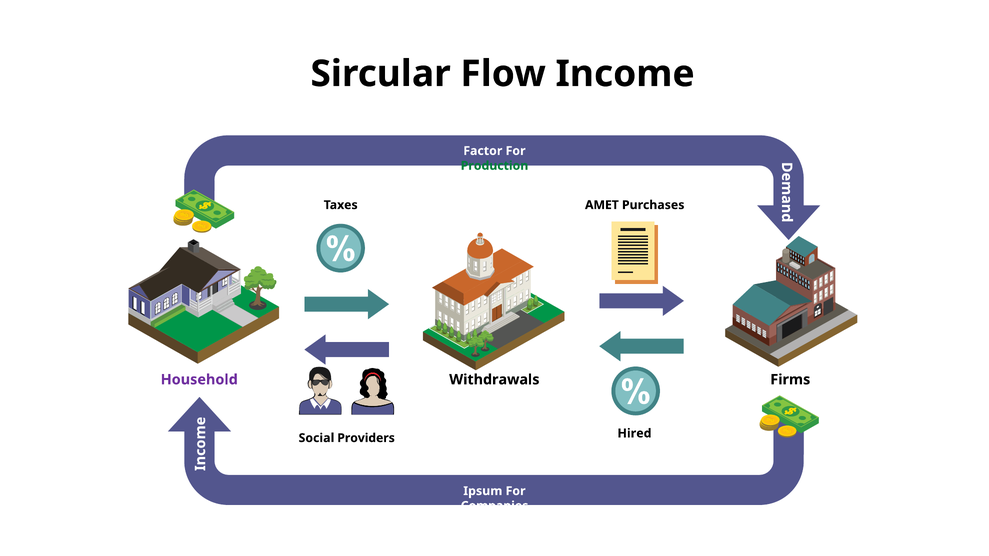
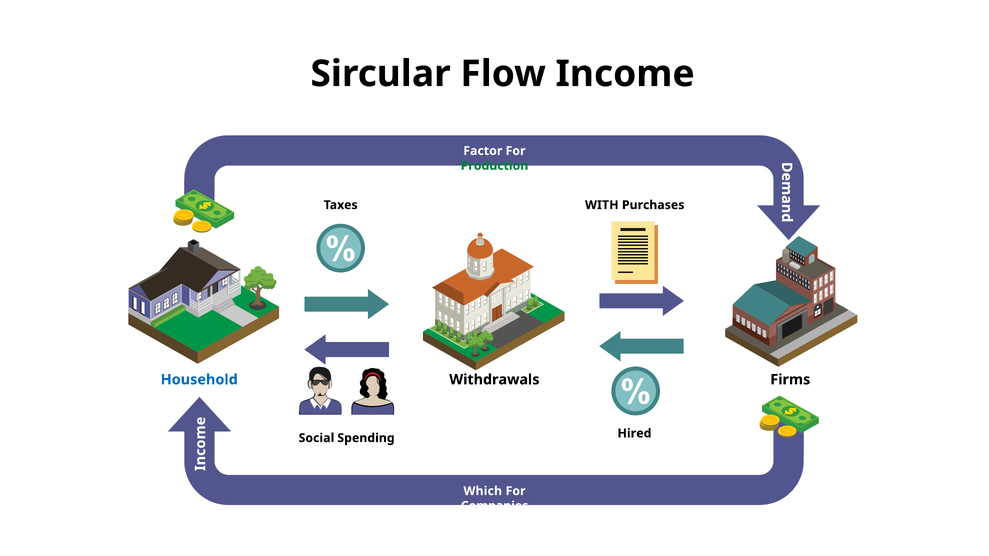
AMET: AMET -> WITH (602, 205)
Household colour: purple -> blue (199, 380)
Providers: Providers -> Spending (366, 438)
Ipsum: Ipsum -> Which (483, 491)
